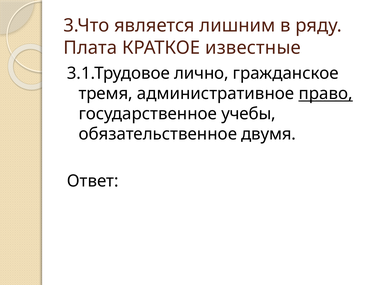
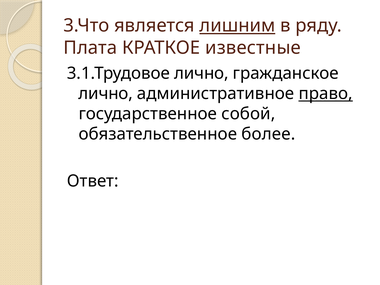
лишним underline: none -> present (237, 26)
тремя: тремя -> лично (106, 94)
учебы: учебы -> собой (248, 114)
двумя: двумя -> более (268, 134)
